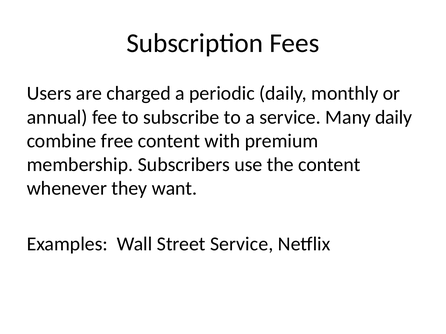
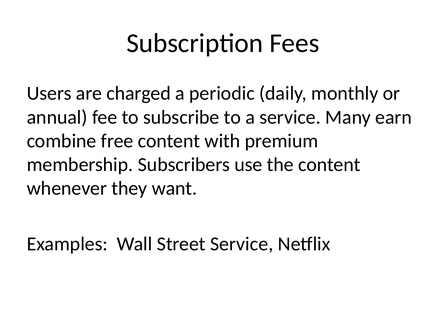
Many daily: daily -> earn (394, 117)
